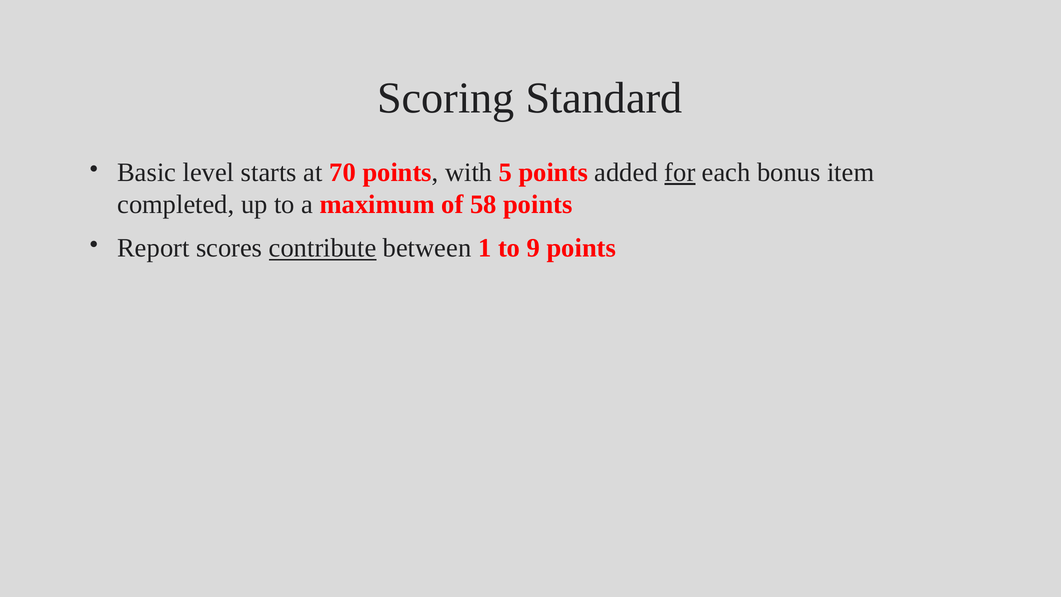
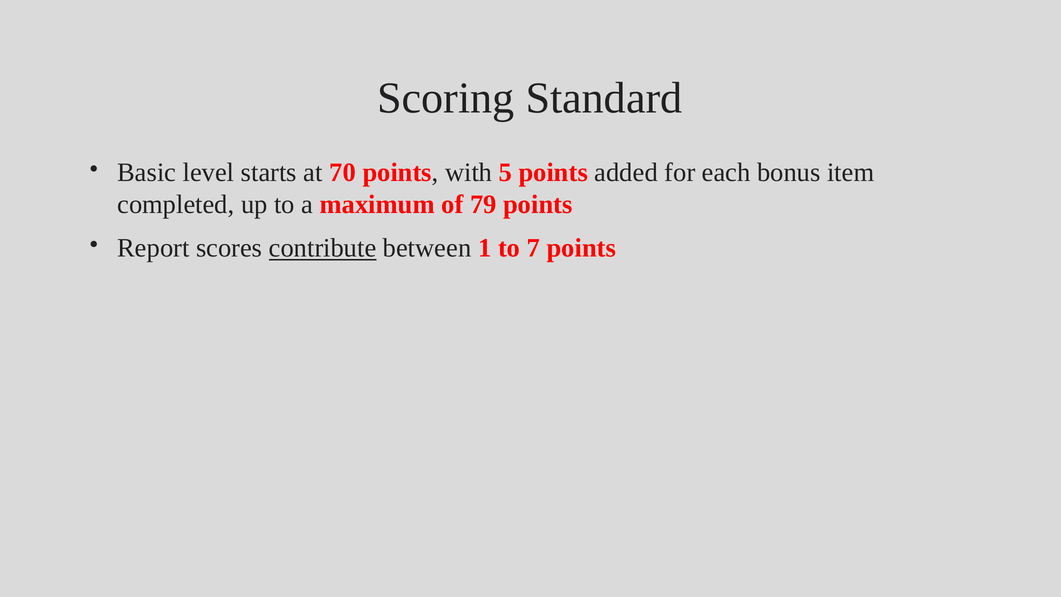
for underline: present -> none (680, 173)
58: 58 -> 79 (483, 204)
9: 9 -> 7 (533, 248)
